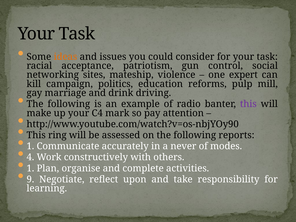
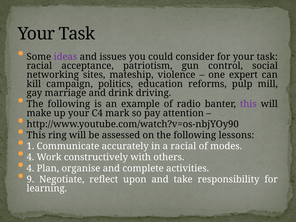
ideas colour: orange -> purple (65, 57)
reports: reports -> lessons (236, 135)
a never: never -> racial (183, 146)
1: 1 -> 4 (30, 168)
